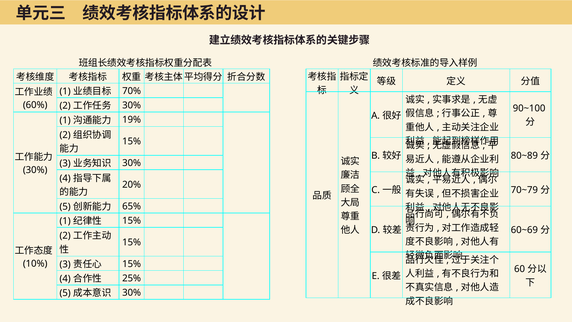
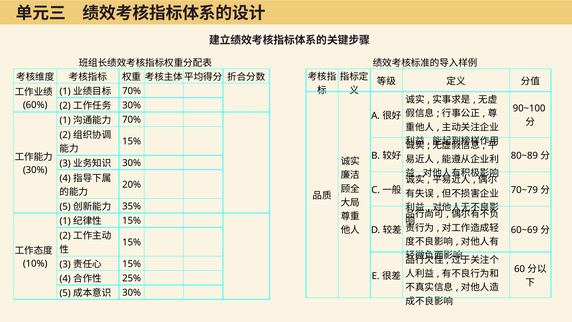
19%: 19% -> 70% (132, 120)
65%: 65% -> 35% (132, 206)
